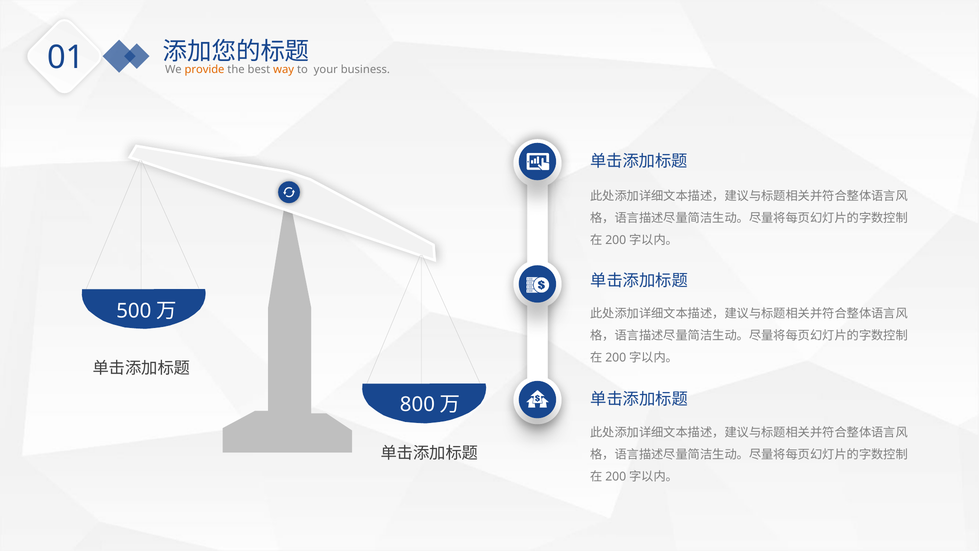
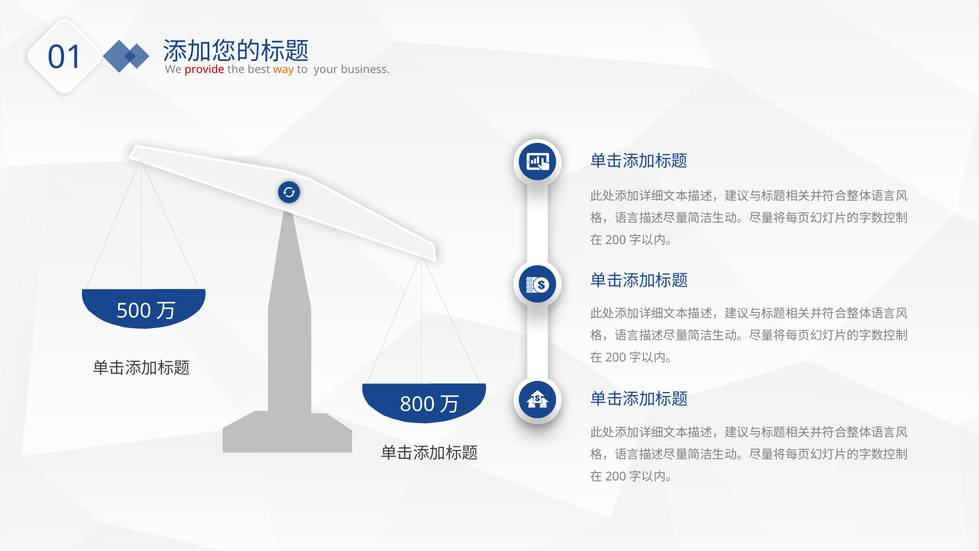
provide colour: orange -> red (205, 69)
